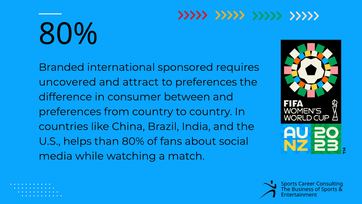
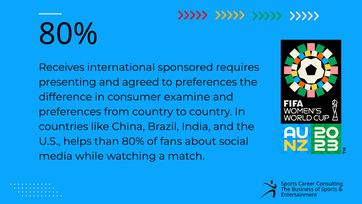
Branded: Branded -> Receives (62, 67)
uncovered: uncovered -> presenting (68, 82)
attract: attract -> agreed (141, 82)
between: between -> examine (187, 97)
